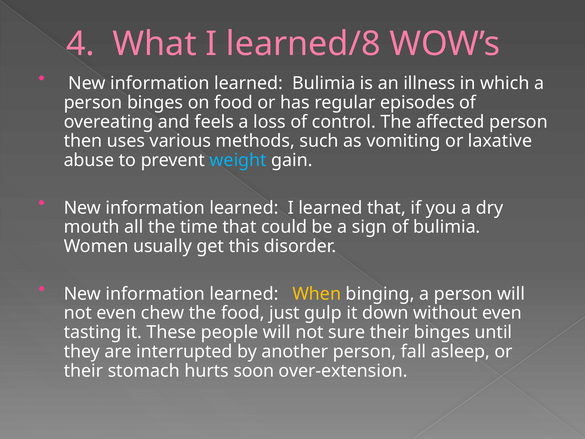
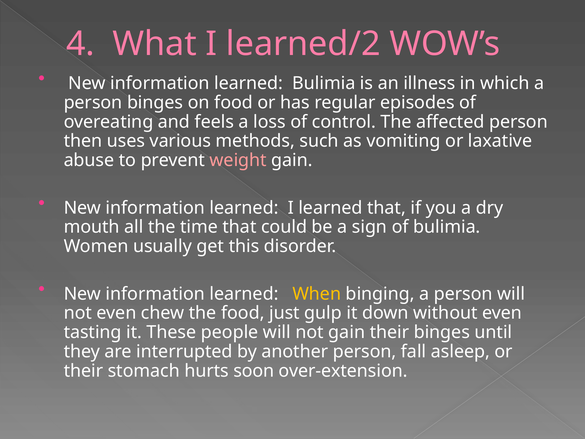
learned/8: learned/8 -> learned/2 (303, 44)
weight colour: light blue -> pink (238, 160)
not sure: sure -> gain (347, 332)
